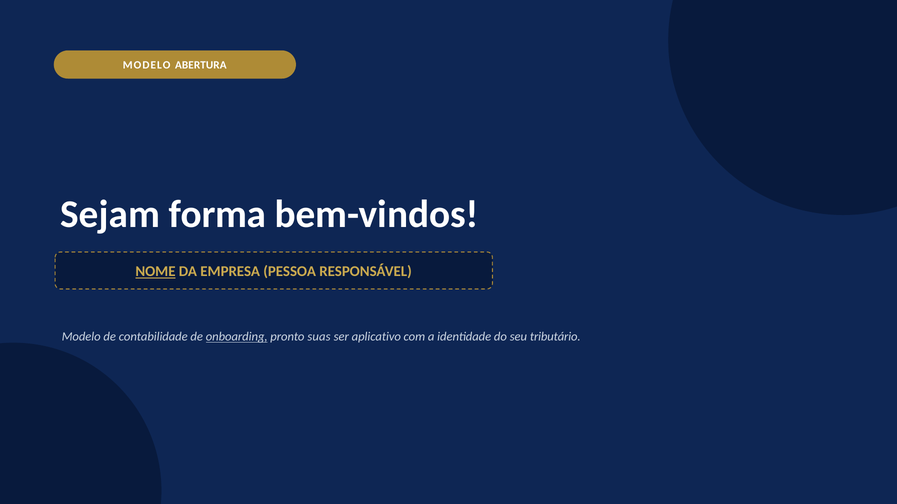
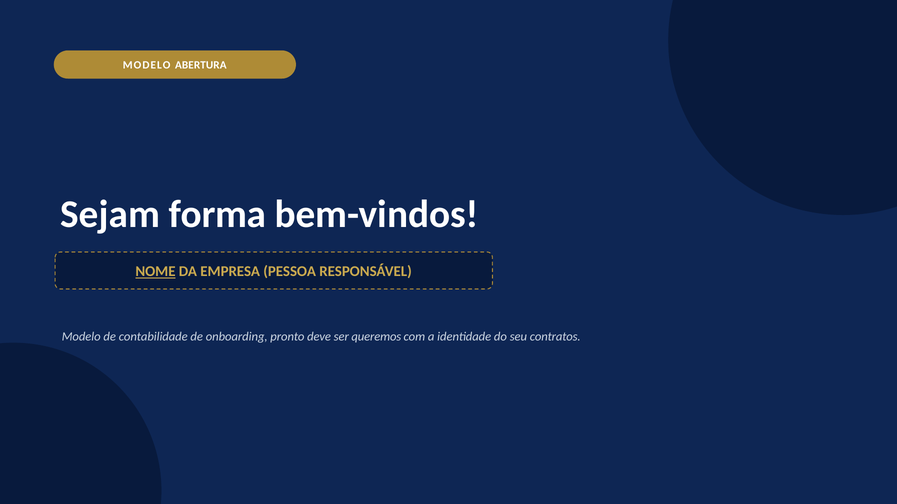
onboarding underline: present -> none (237, 337)
suas: suas -> deve (319, 337)
aplicativo: aplicativo -> queremos (376, 337)
tributário: tributário -> contratos (555, 337)
